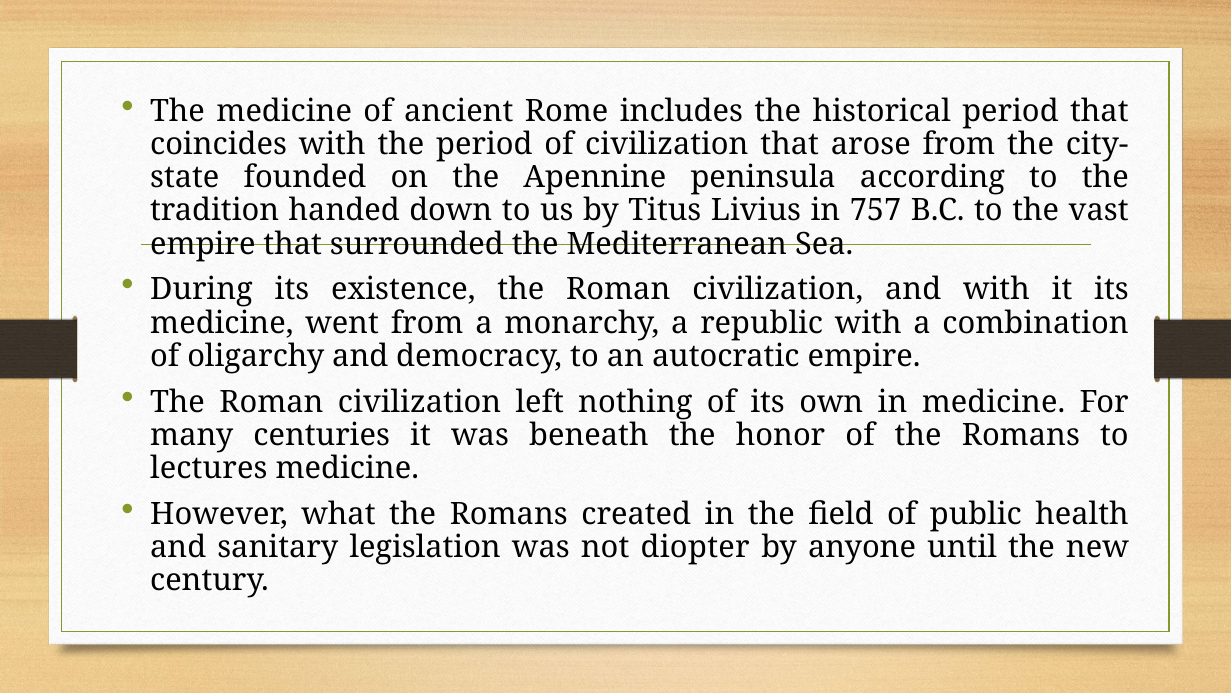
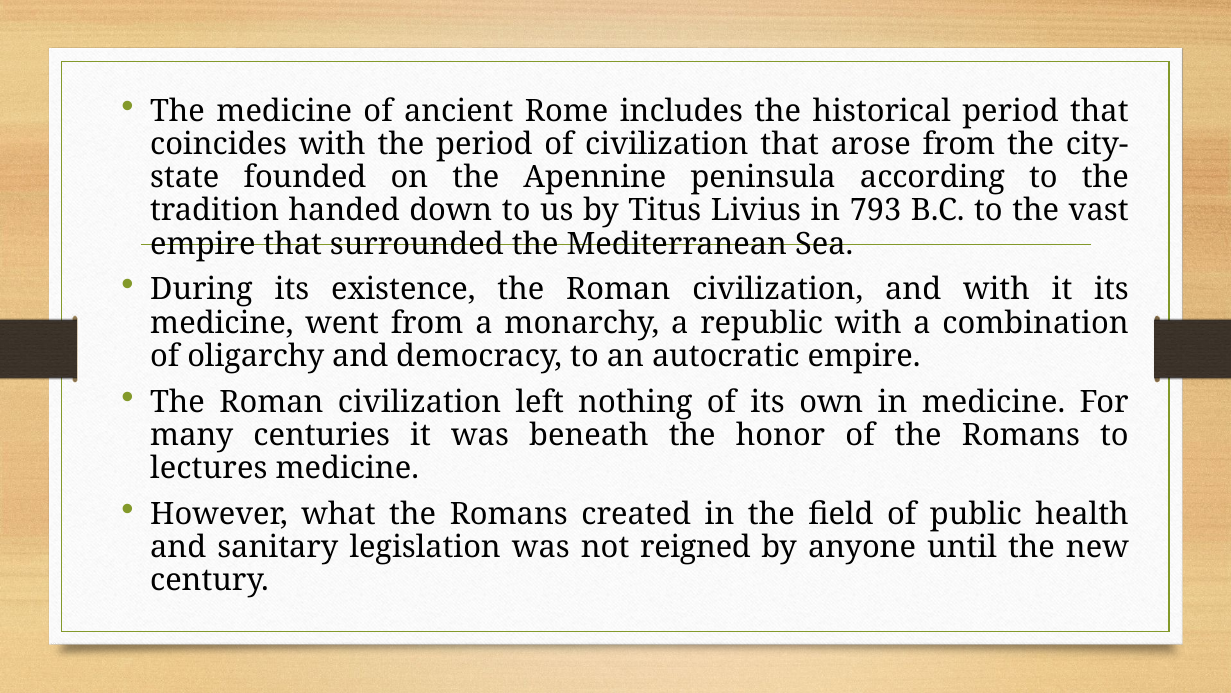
757: 757 -> 793 (876, 211)
diopter: diopter -> reigned (695, 547)
